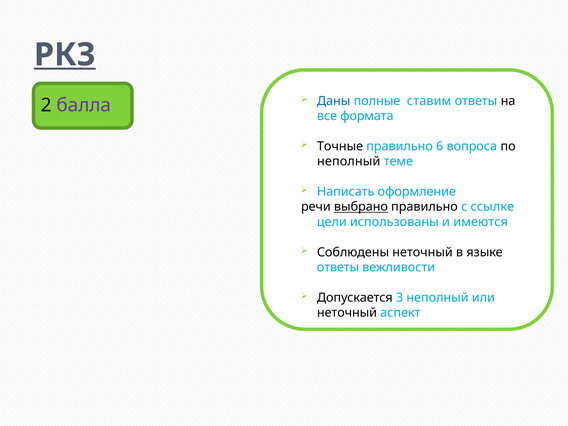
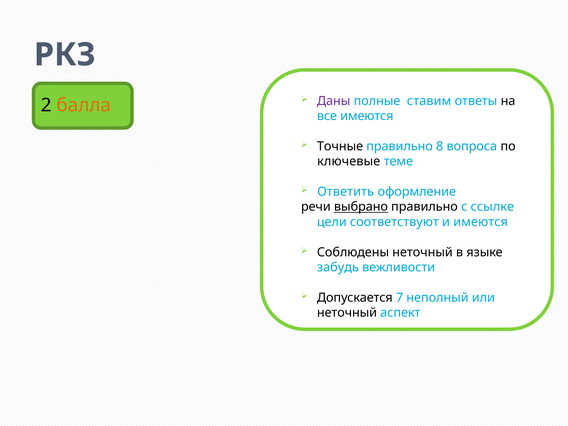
РКЗ underline: present -> none (65, 55)
балла colour: purple -> orange (84, 105)
Даны colour: blue -> purple (334, 101)
все формата: формата -> имеются (367, 116)
6: 6 -> 8 (440, 146)
неполный: неполный -> ключевые (349, 161)
Написать: Написать -> Ответить (346, 192)
использованы: использованы -> соответствуют (394, 222)
ответы: ответы -> забудь (338, 267)
3: 3 -> 7 (400, 298)
